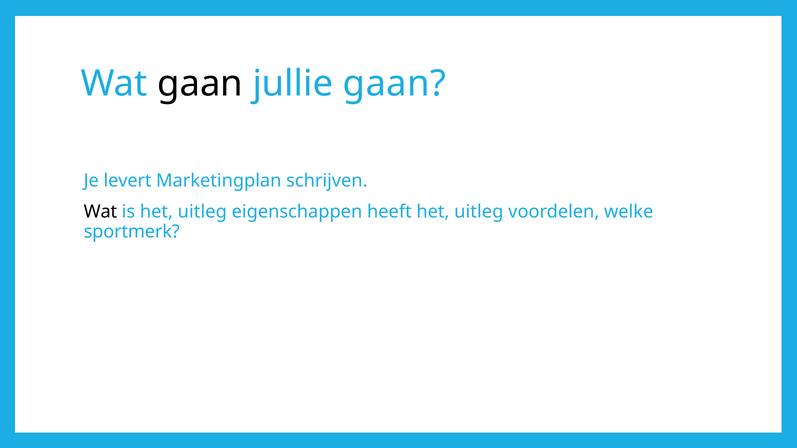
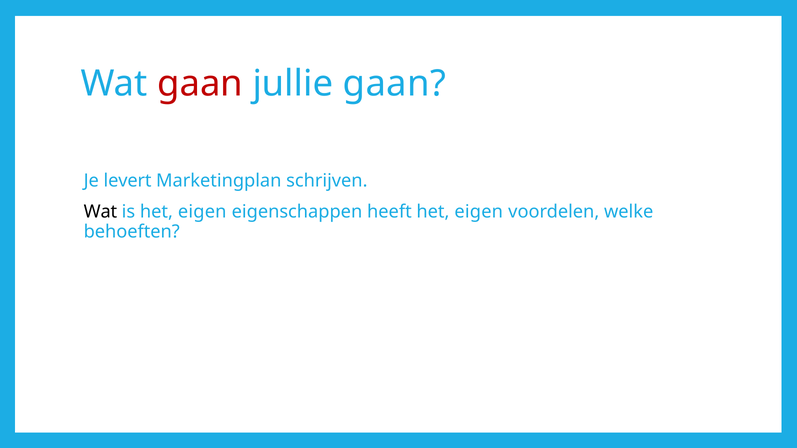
gaan colour: black -> red (200, 84)
is het uitleg: uitleg -> eigen (202, 212)
heeft het uitleg: uitleg -> eigen (479, 212)
sportmerk: sportmerk -> behoeften (132, 232)
